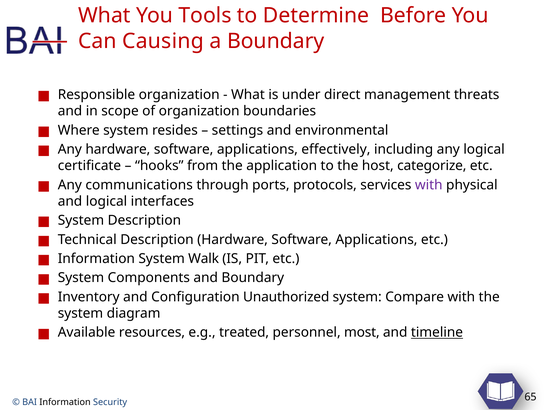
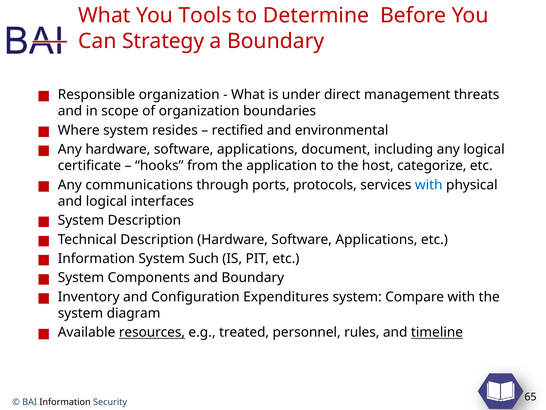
Causing: Causing -> Strategy (163, 41)
settings: settings -> rectified (238, 130)
effectively: effectively -> document (336, 149)
with colour: purple -> blue (429, 185)
Walk: Walk -> Such (204, 258)
Unauthorized: Unauthorized -> Expenditures (286, 297)
resources underline: none -> present (152, 332)
most: most -> rules (362, 332)
